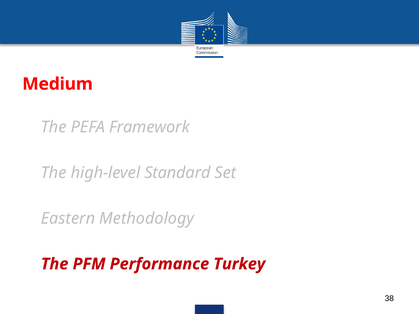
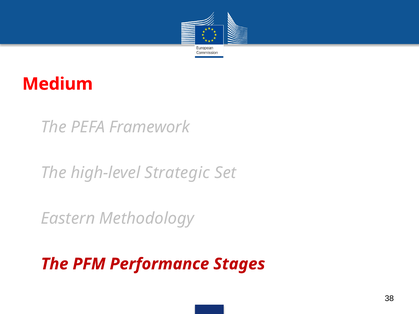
Standard: Standard -> Strategic (177, 173)
Turkey: Turkey -> Stages (239, 264)
